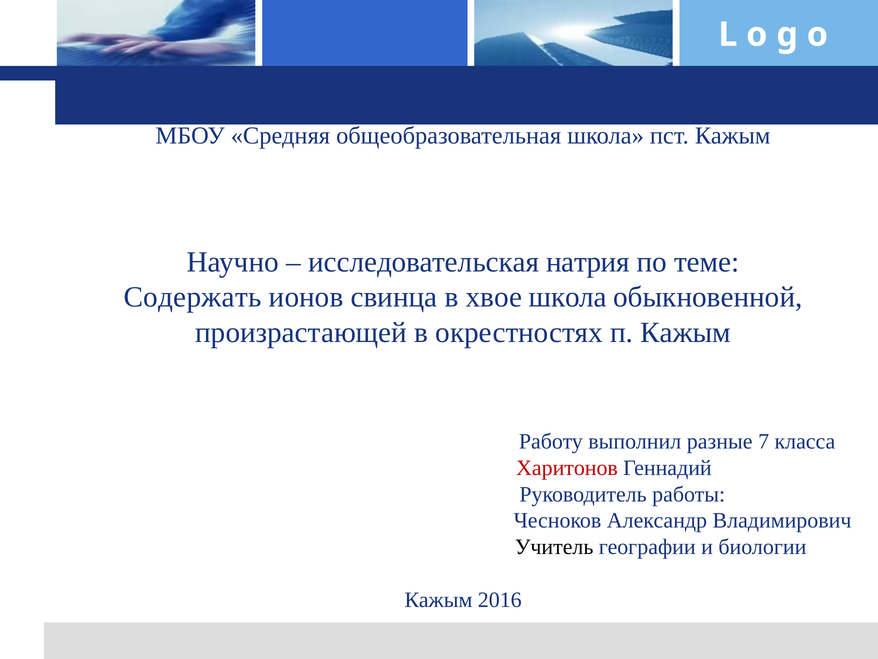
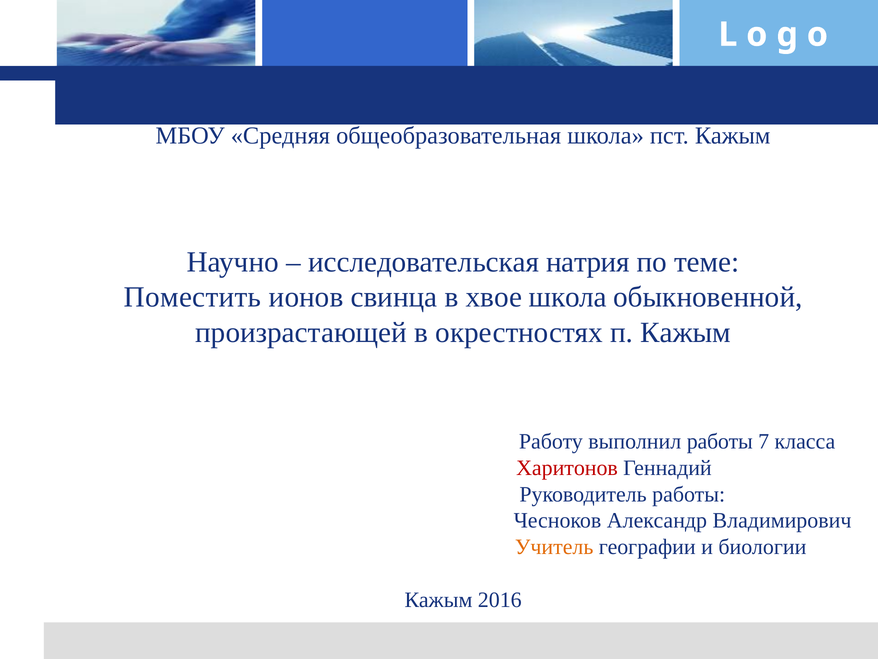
Содержать: Содержать -> Поместить (193, 297)
выполнил разные: разные -> работы (720, 441)
Учитель colour: black -> orange (554, 547)
